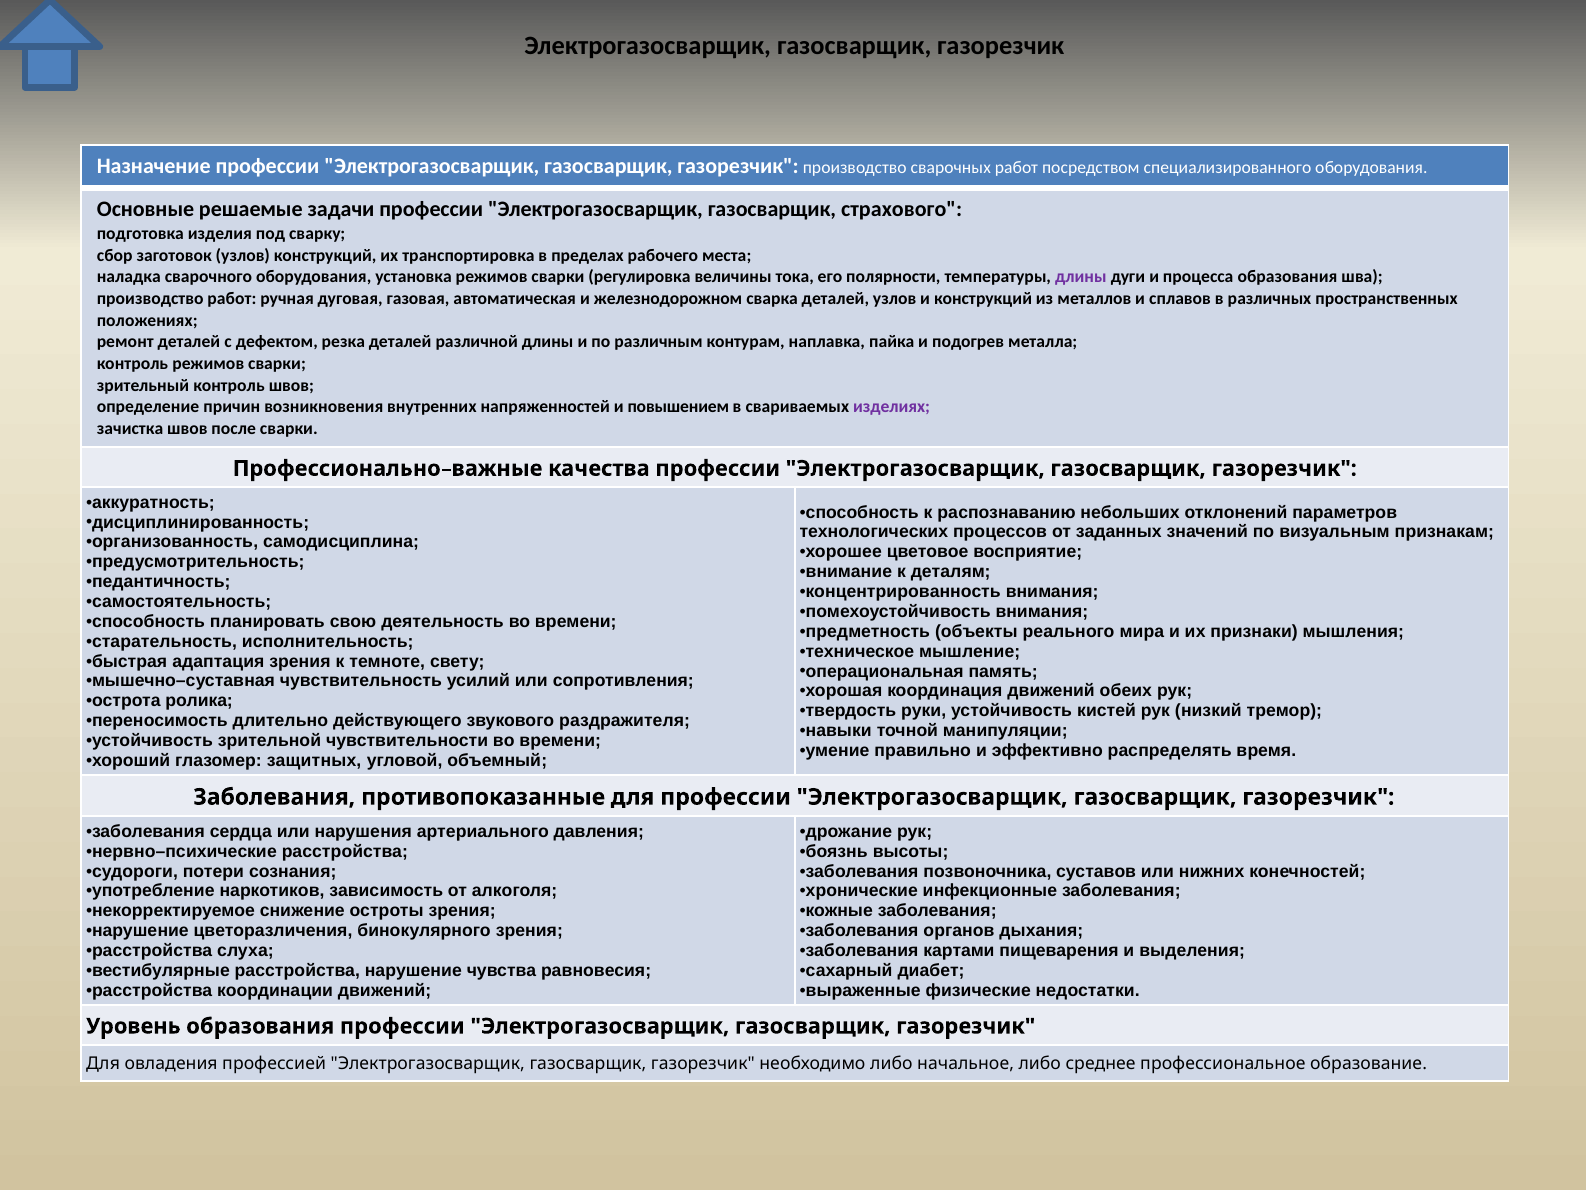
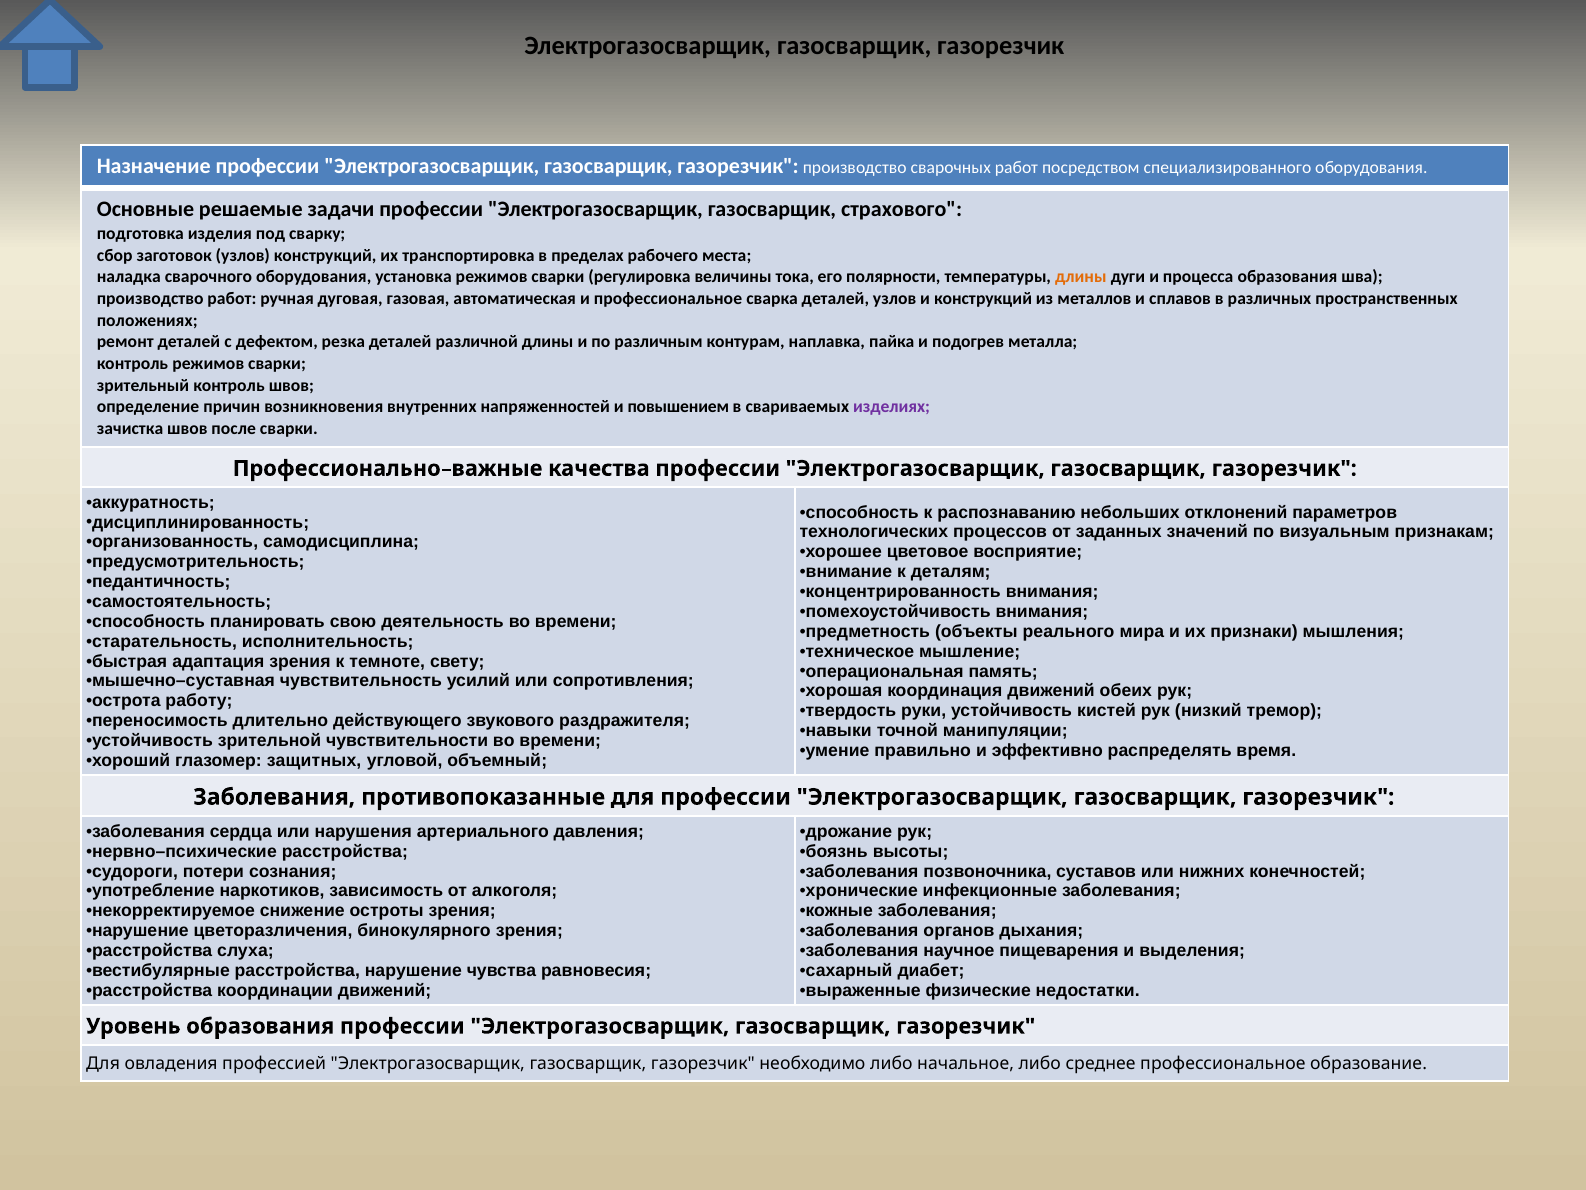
длины colour: purple -> orange (1081, 277)
и железнодорожном: железнодорожном -> профессиональное (668, 299)
ролика: ролика -> работу (199, 701)
картами: картами -> научное (959, 950)
